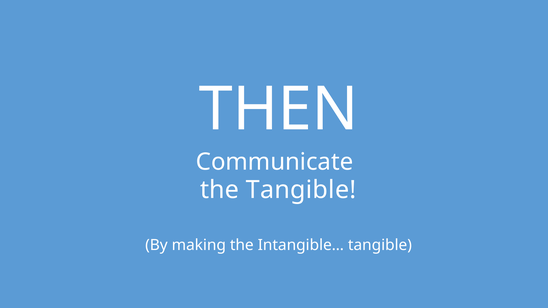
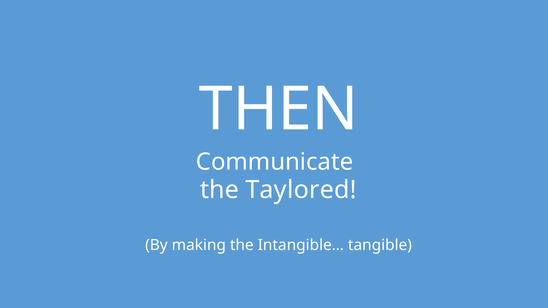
the Tangible: Tangible -> Taylored (301, 190)
